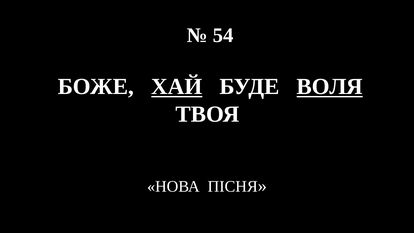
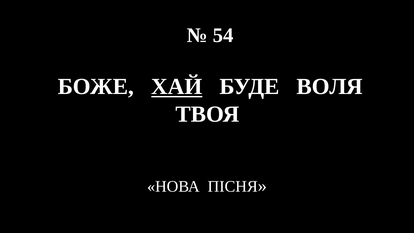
ВОЛЯ underline: present -> none (330, 87)
